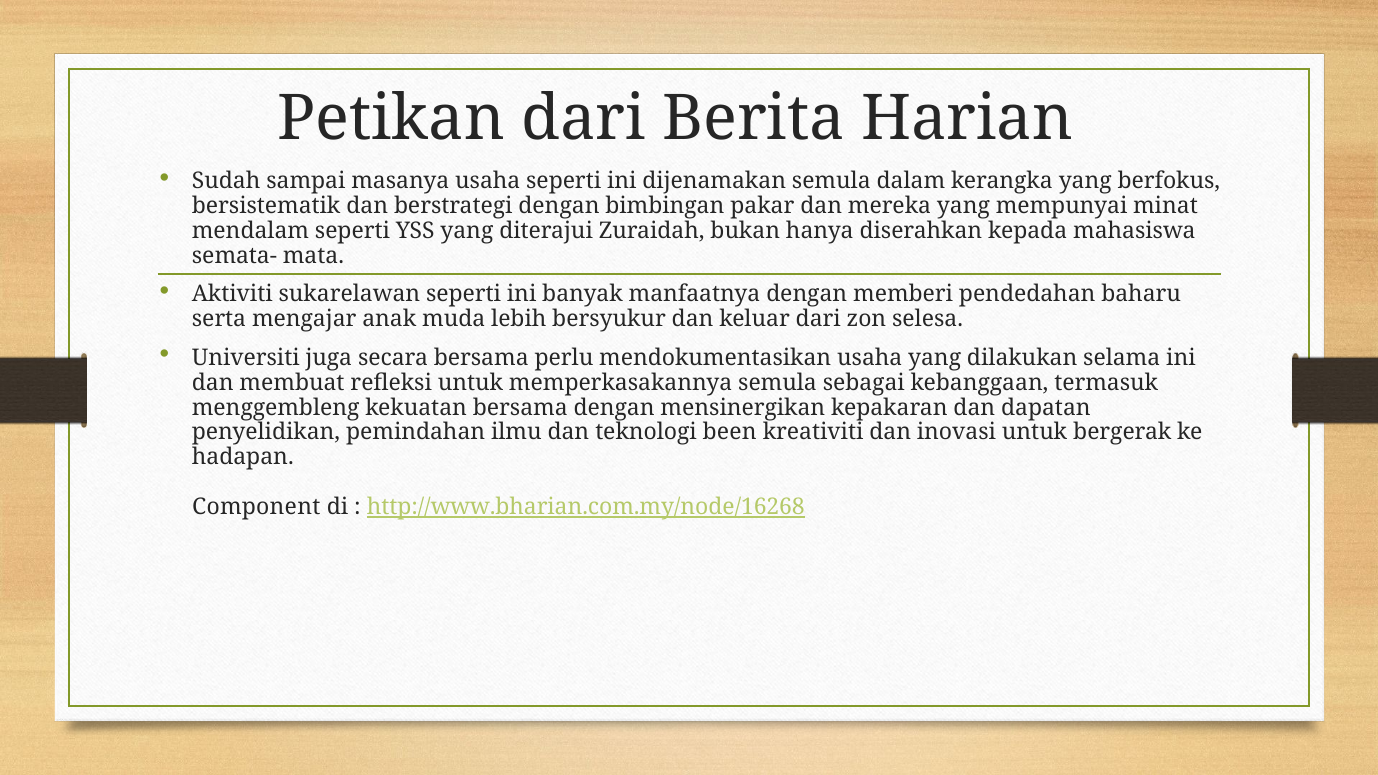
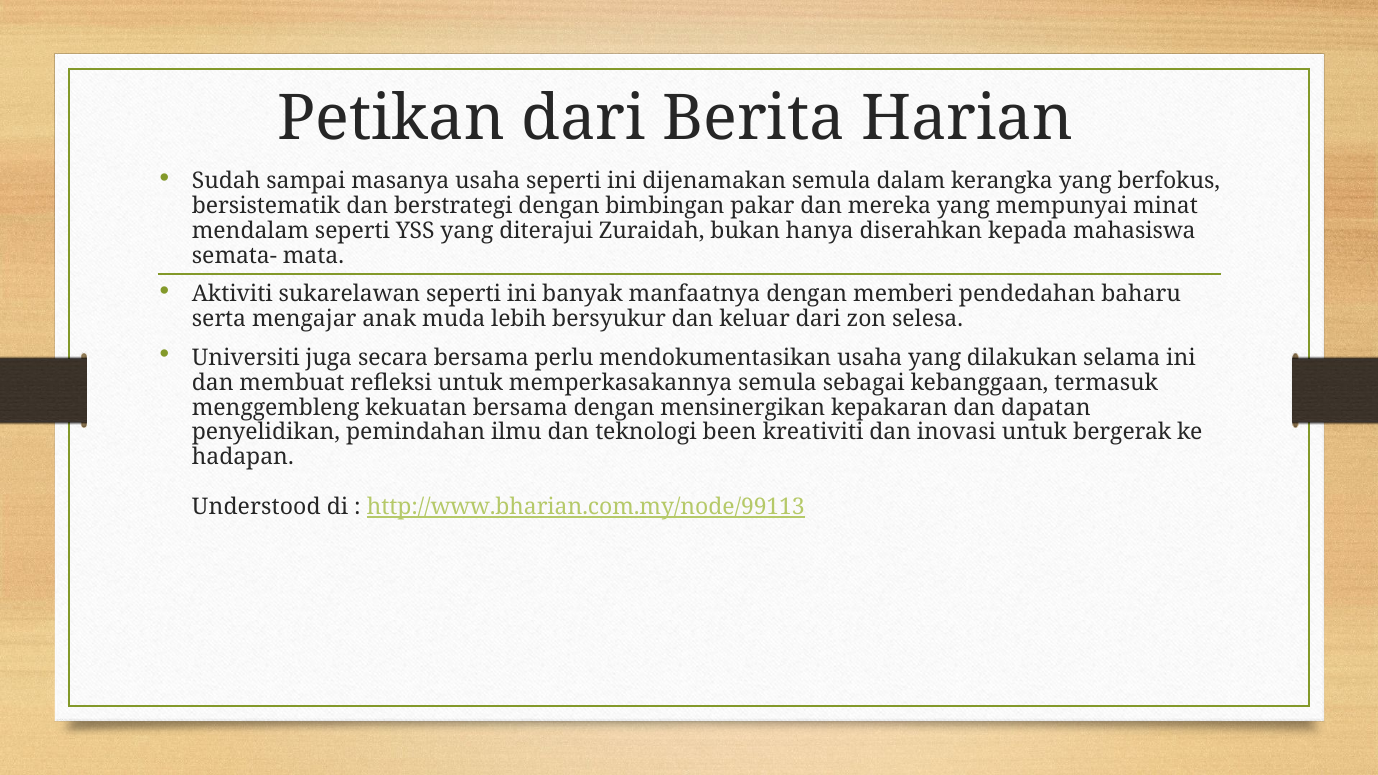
Component: Component -> Understood (256, 507)
http://www.bharian.com.my/node/16268: http://www.bharian.com.my/node/16268 -> http://www.bharian.com.my/node/99113 (586, 507)
